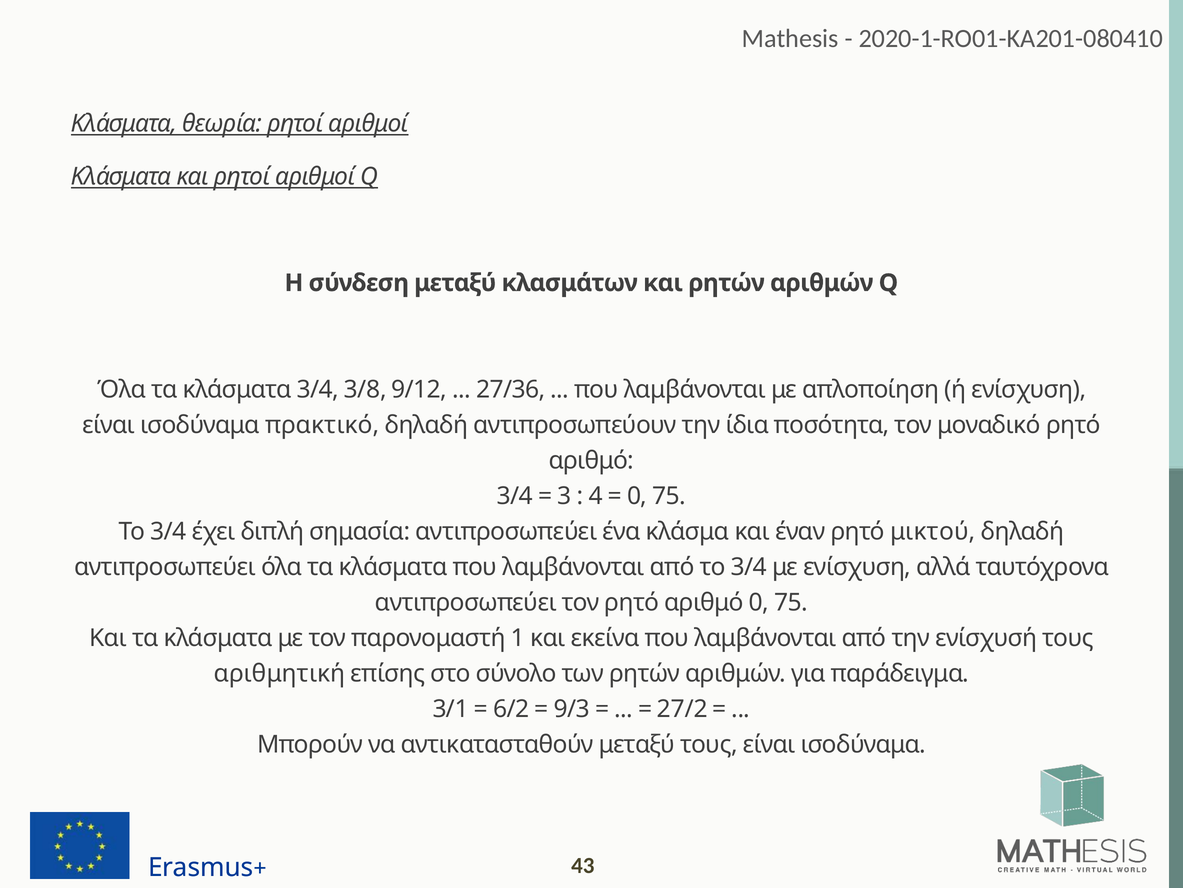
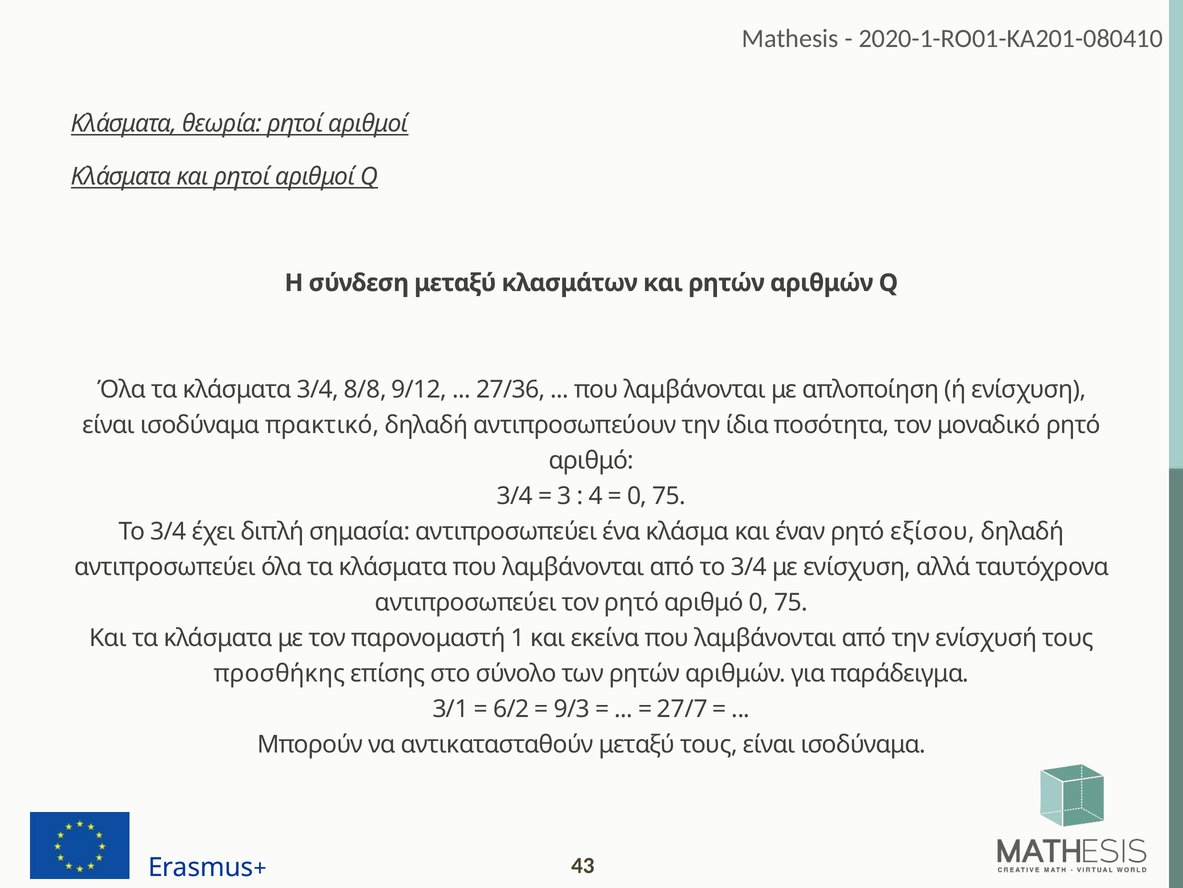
3/8: 3/8 -> 8/8 (365, 389)
μικτού: μικτού -> εξίσου (933, 531)
αριθμητική: αριθμητική -> προσθήκης (279, 673)
27/2: 27/2 -> 27/7 (682, 709)
